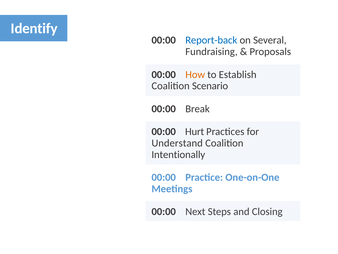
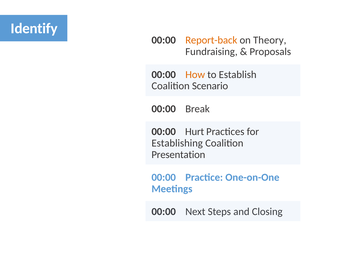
Report-back colour: blue -> orange (211, 40)
Several: Several -> Theory (270, 40)
Understand: Understand -> Establishing (177, 143)
Intentionally: Intentionally -> Presentation (178, 154)
